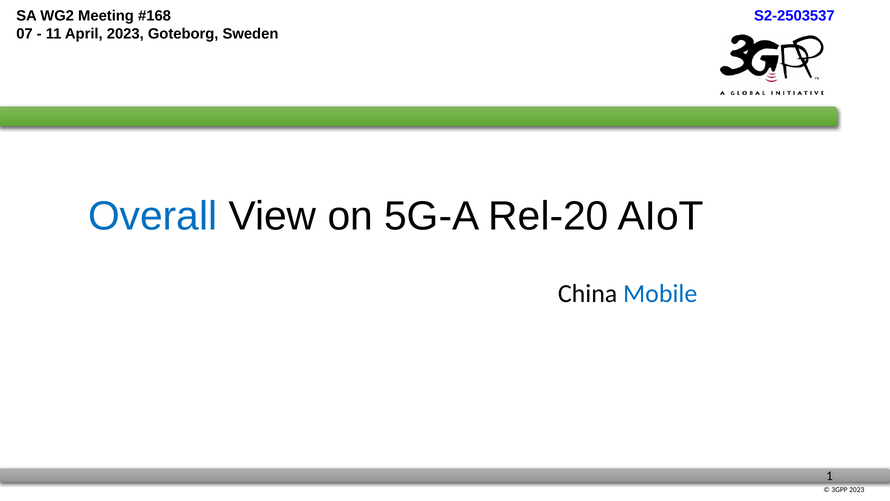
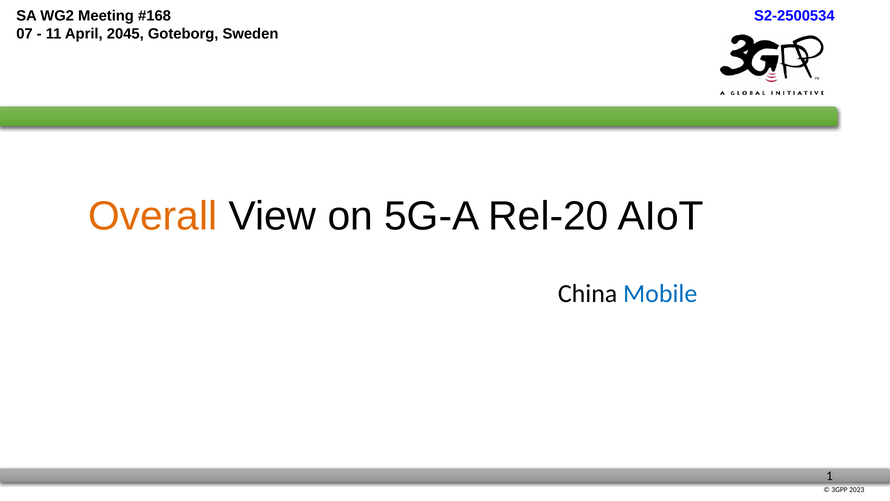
S2-2503537: S2-2503537 -> S2-2500534 (794, 16)
April 2023: 2023 -> 2045 (125, 34)
Overall colour: blue -> orange (153, 216)
